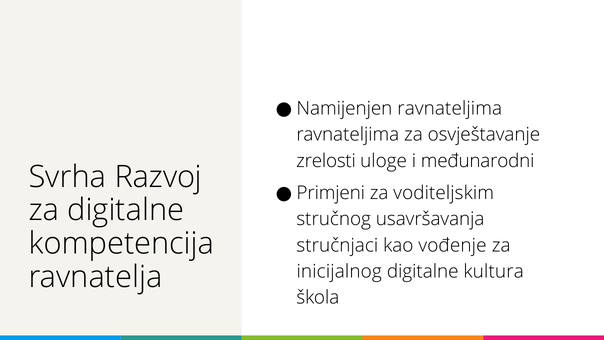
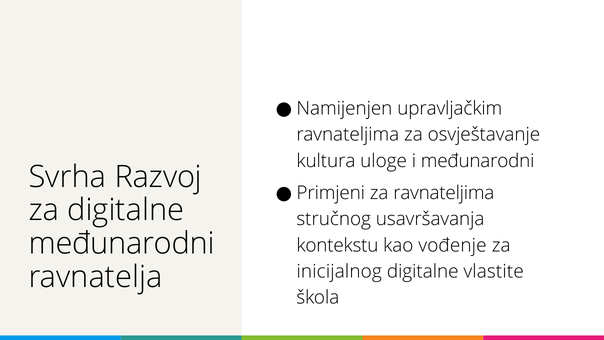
Namijenjen ravnateljima: ravnateljima -> upravljačkim (450, 109)
zrelosti: zrelosti -> kultura (326, 161)
za voditeljskim: voditeljskim -> ravnateljima (444, 193)
kompetencija: kompetencija -> međunarodni (122, 243)
stručnjaci: stručnjaci -> kontekstu (337, 245)
kultura: kultura -> vlastite (494, 271)
